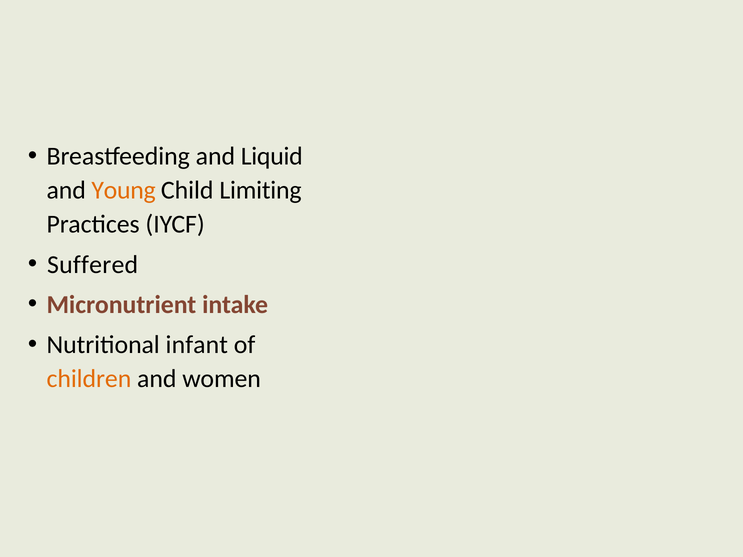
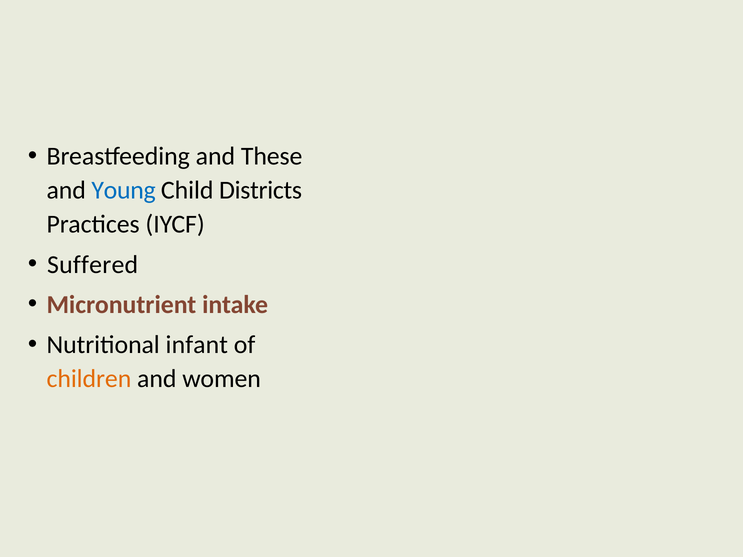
Liquid: Liquid -> These (272, 156)
Young colour: orange -> blue (124, 190)
Limiting: Limiting -> Districts (261, 190)
